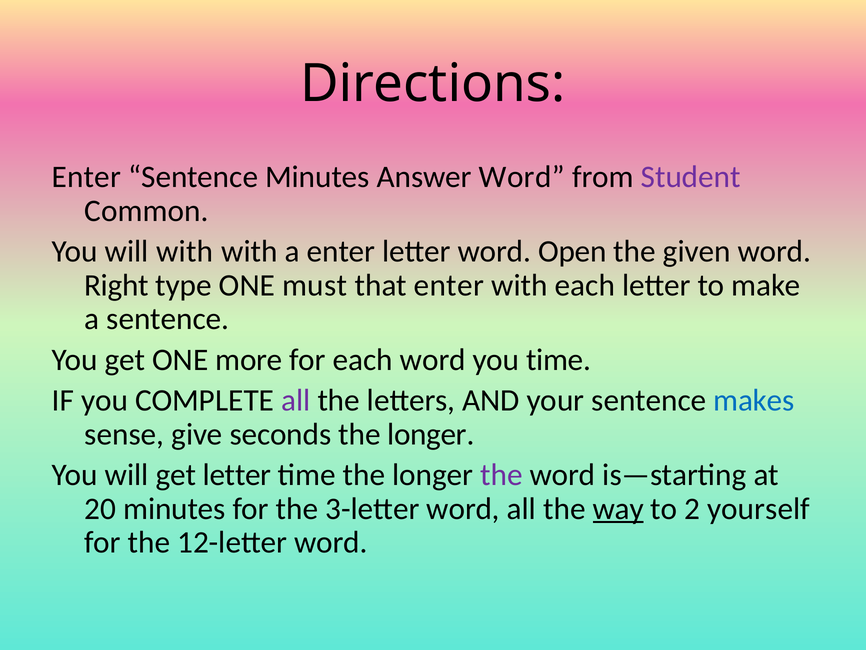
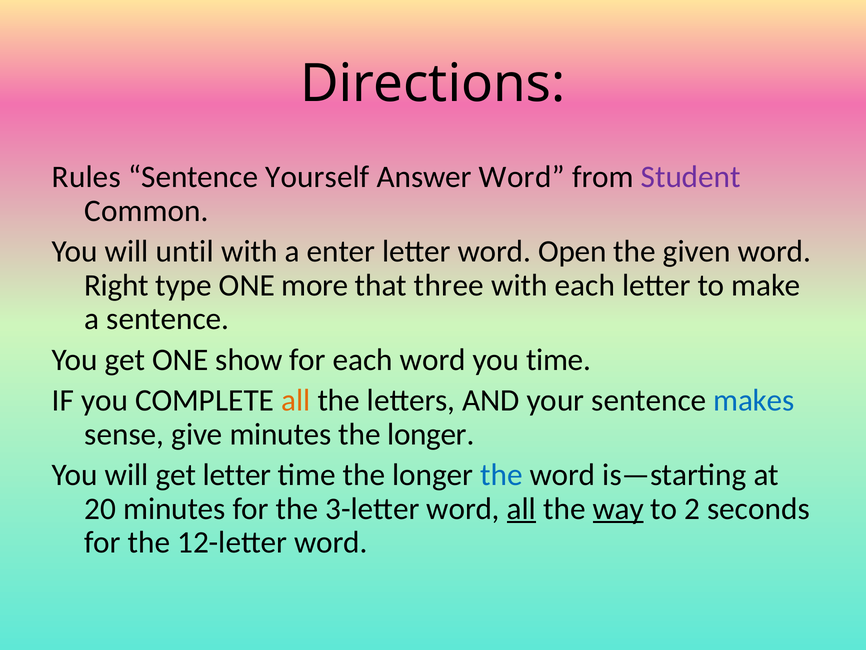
Enter: Enter -> Rules (86, 177)
Sentence Minutes: Minutes -> Yourself (317, 177)
will with: with -> until (185, 251)
must: must -> more (315, 285)
that enter: enter -> three (449, 285)
more: more -> show (249, 359)
all colour: purple -> orange (296, 400)
give seconds: seconds -> minutes (280, 434)
the colour: purple -> blue (502, 475)
all underline: none -> present (522, 508)
yourself: yourself -> seconds (759, 508)
